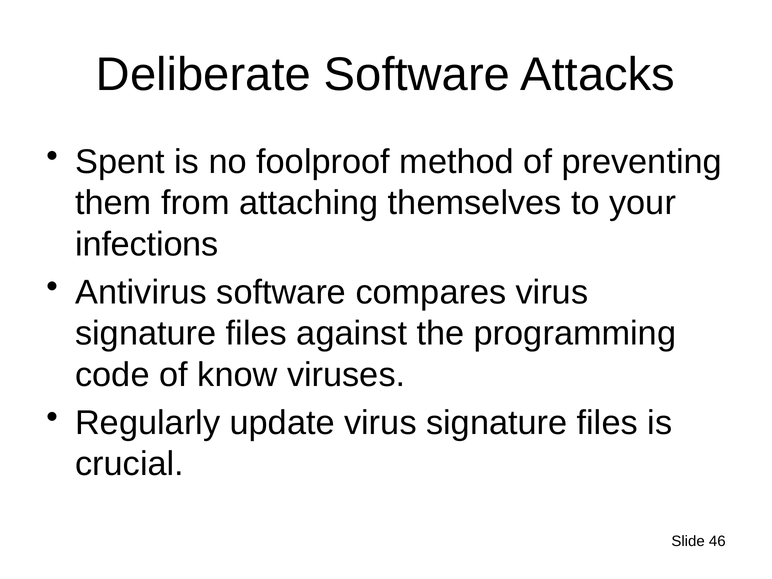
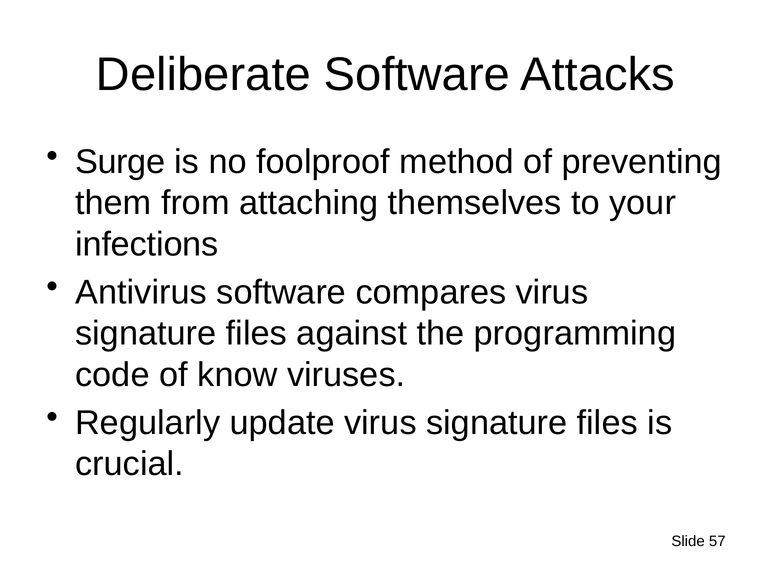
Spent: Spent -> Surge (120, 162)
46: 46 -> 57 (717, 541)
